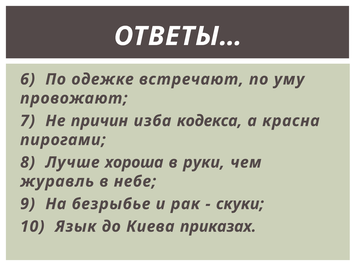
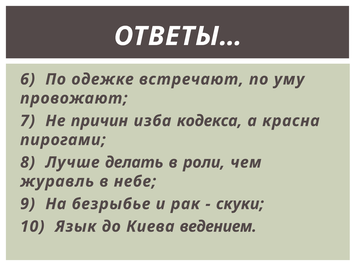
хороша: хороша -> делать (134, 162)
руки: руки -> роли (204, 162)
приказах: приказах -> ведением (218, 226)
